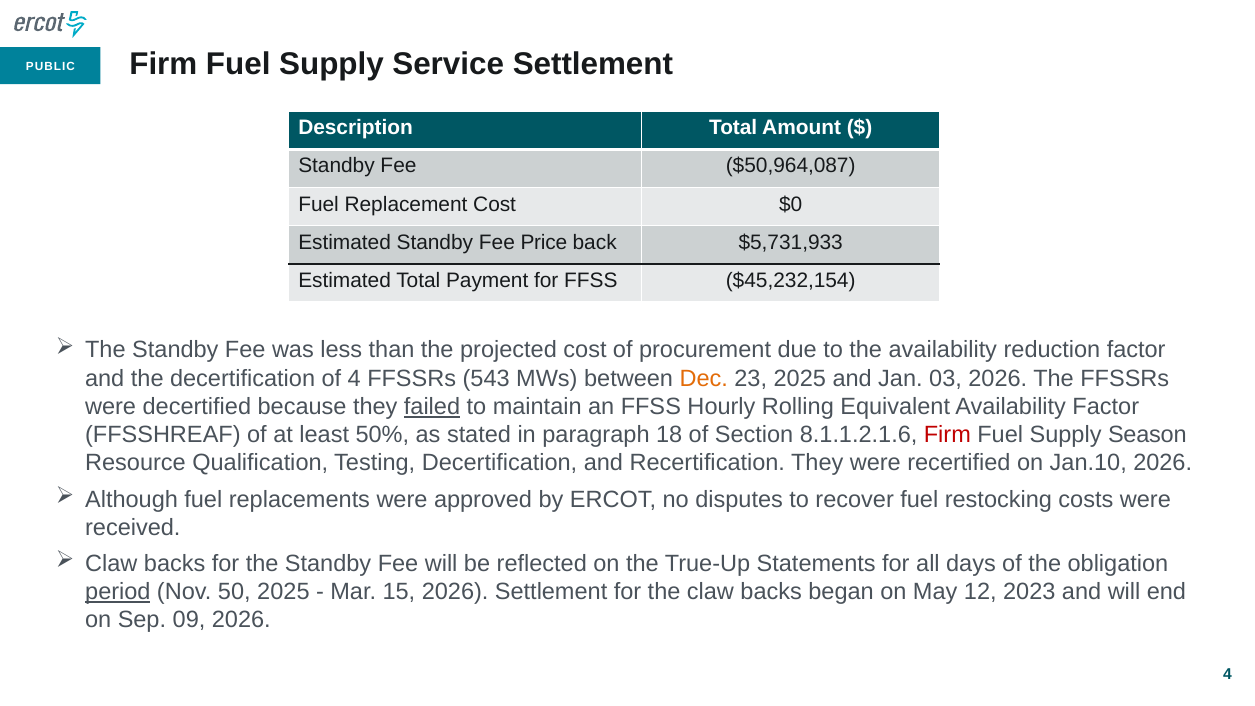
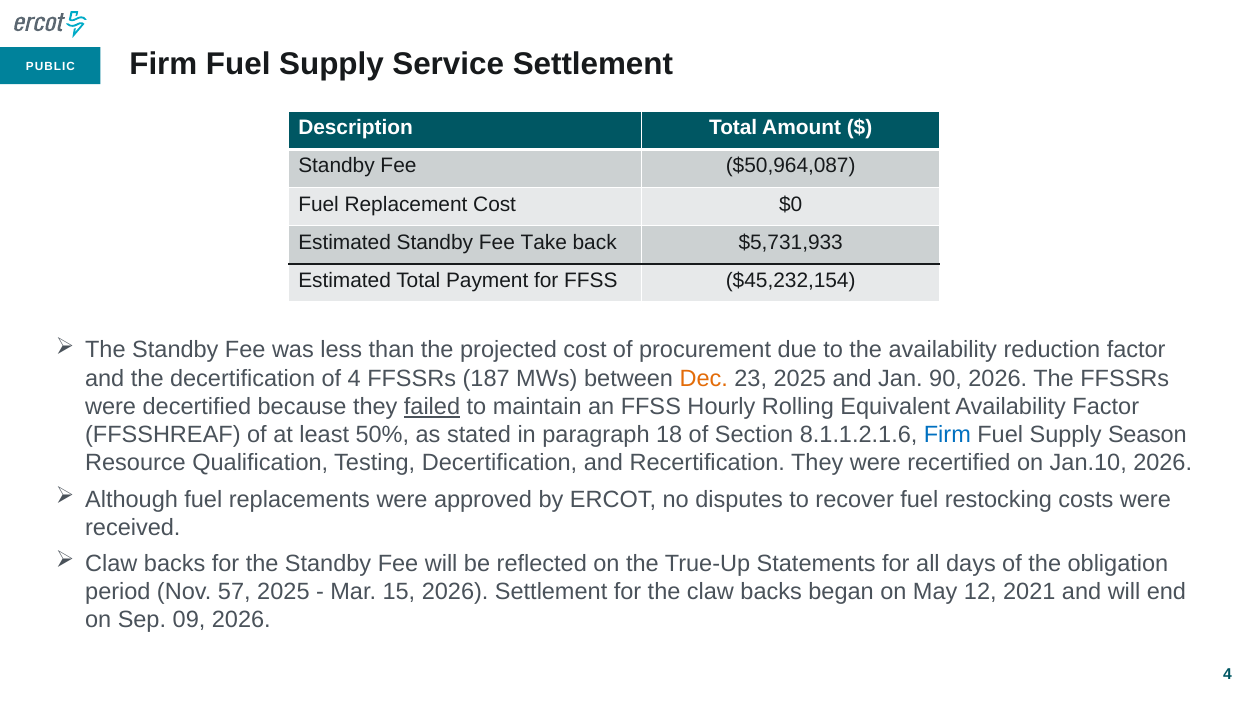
Price: Price -> Take (544, 242)
543: 543 -> 187 (486, 378)
03: 03 -> 90 (946, 378)
Firm colour: red -> blue (947, 435)
period underline: present -> none (118, 592)
50: 50 -> 57 (234, 592)
2023: 2023 -> 2021 (1029, 592)
